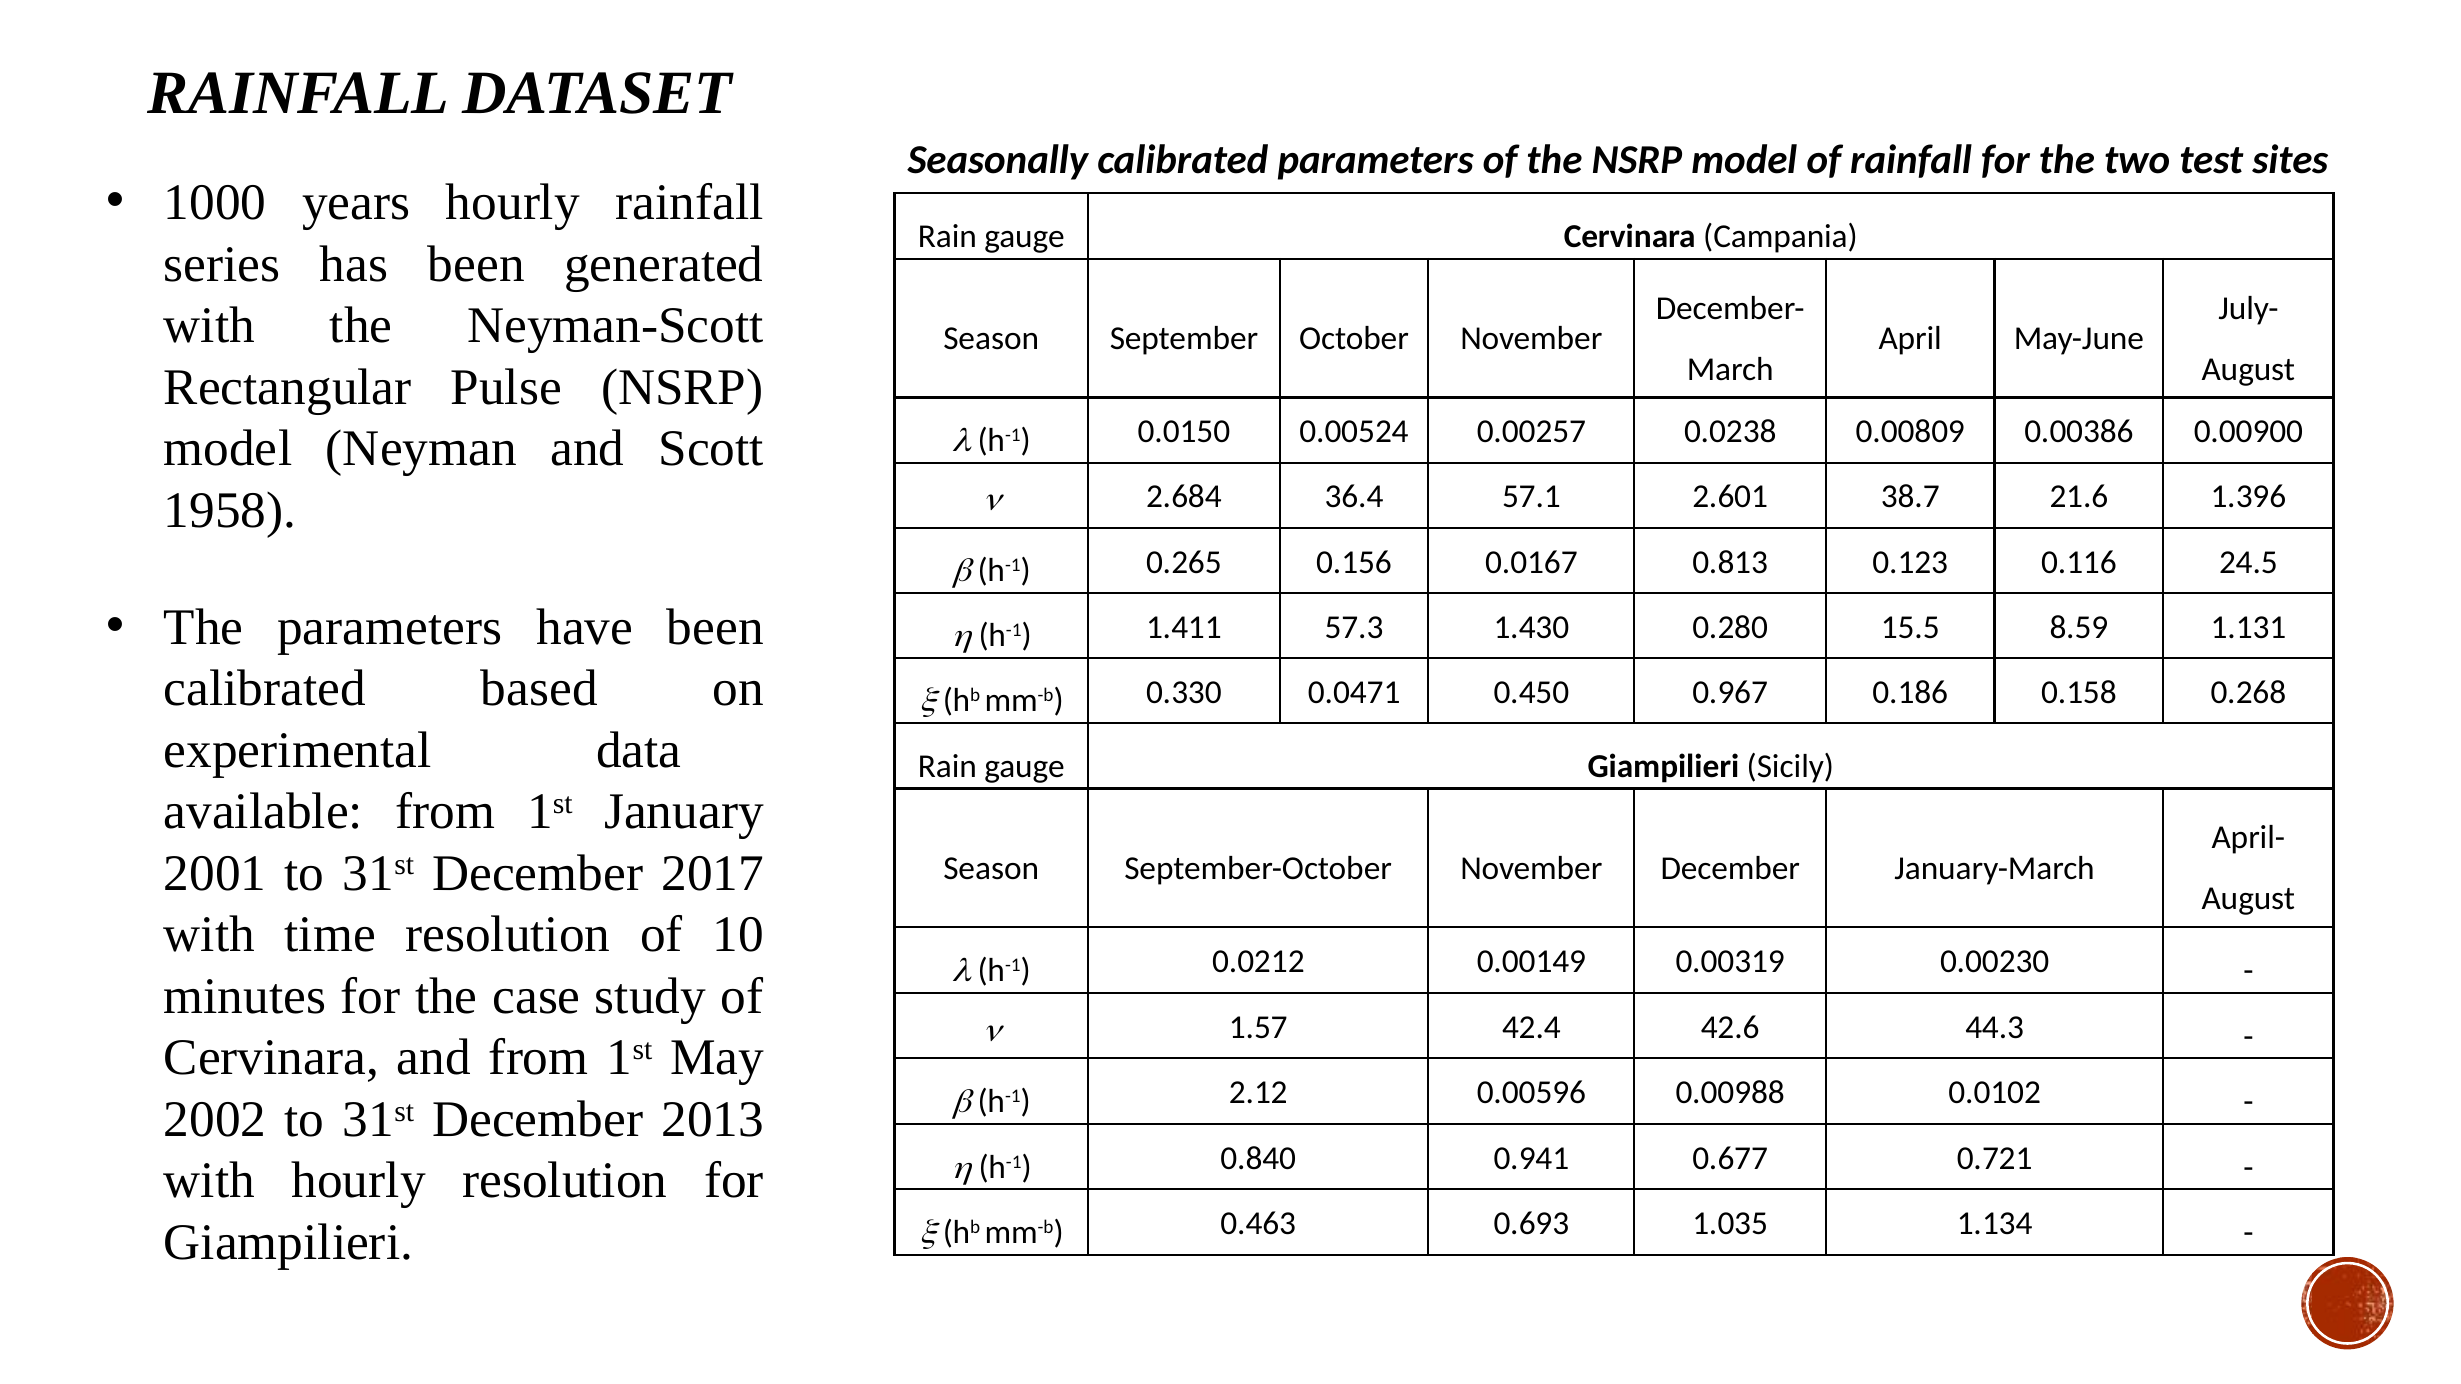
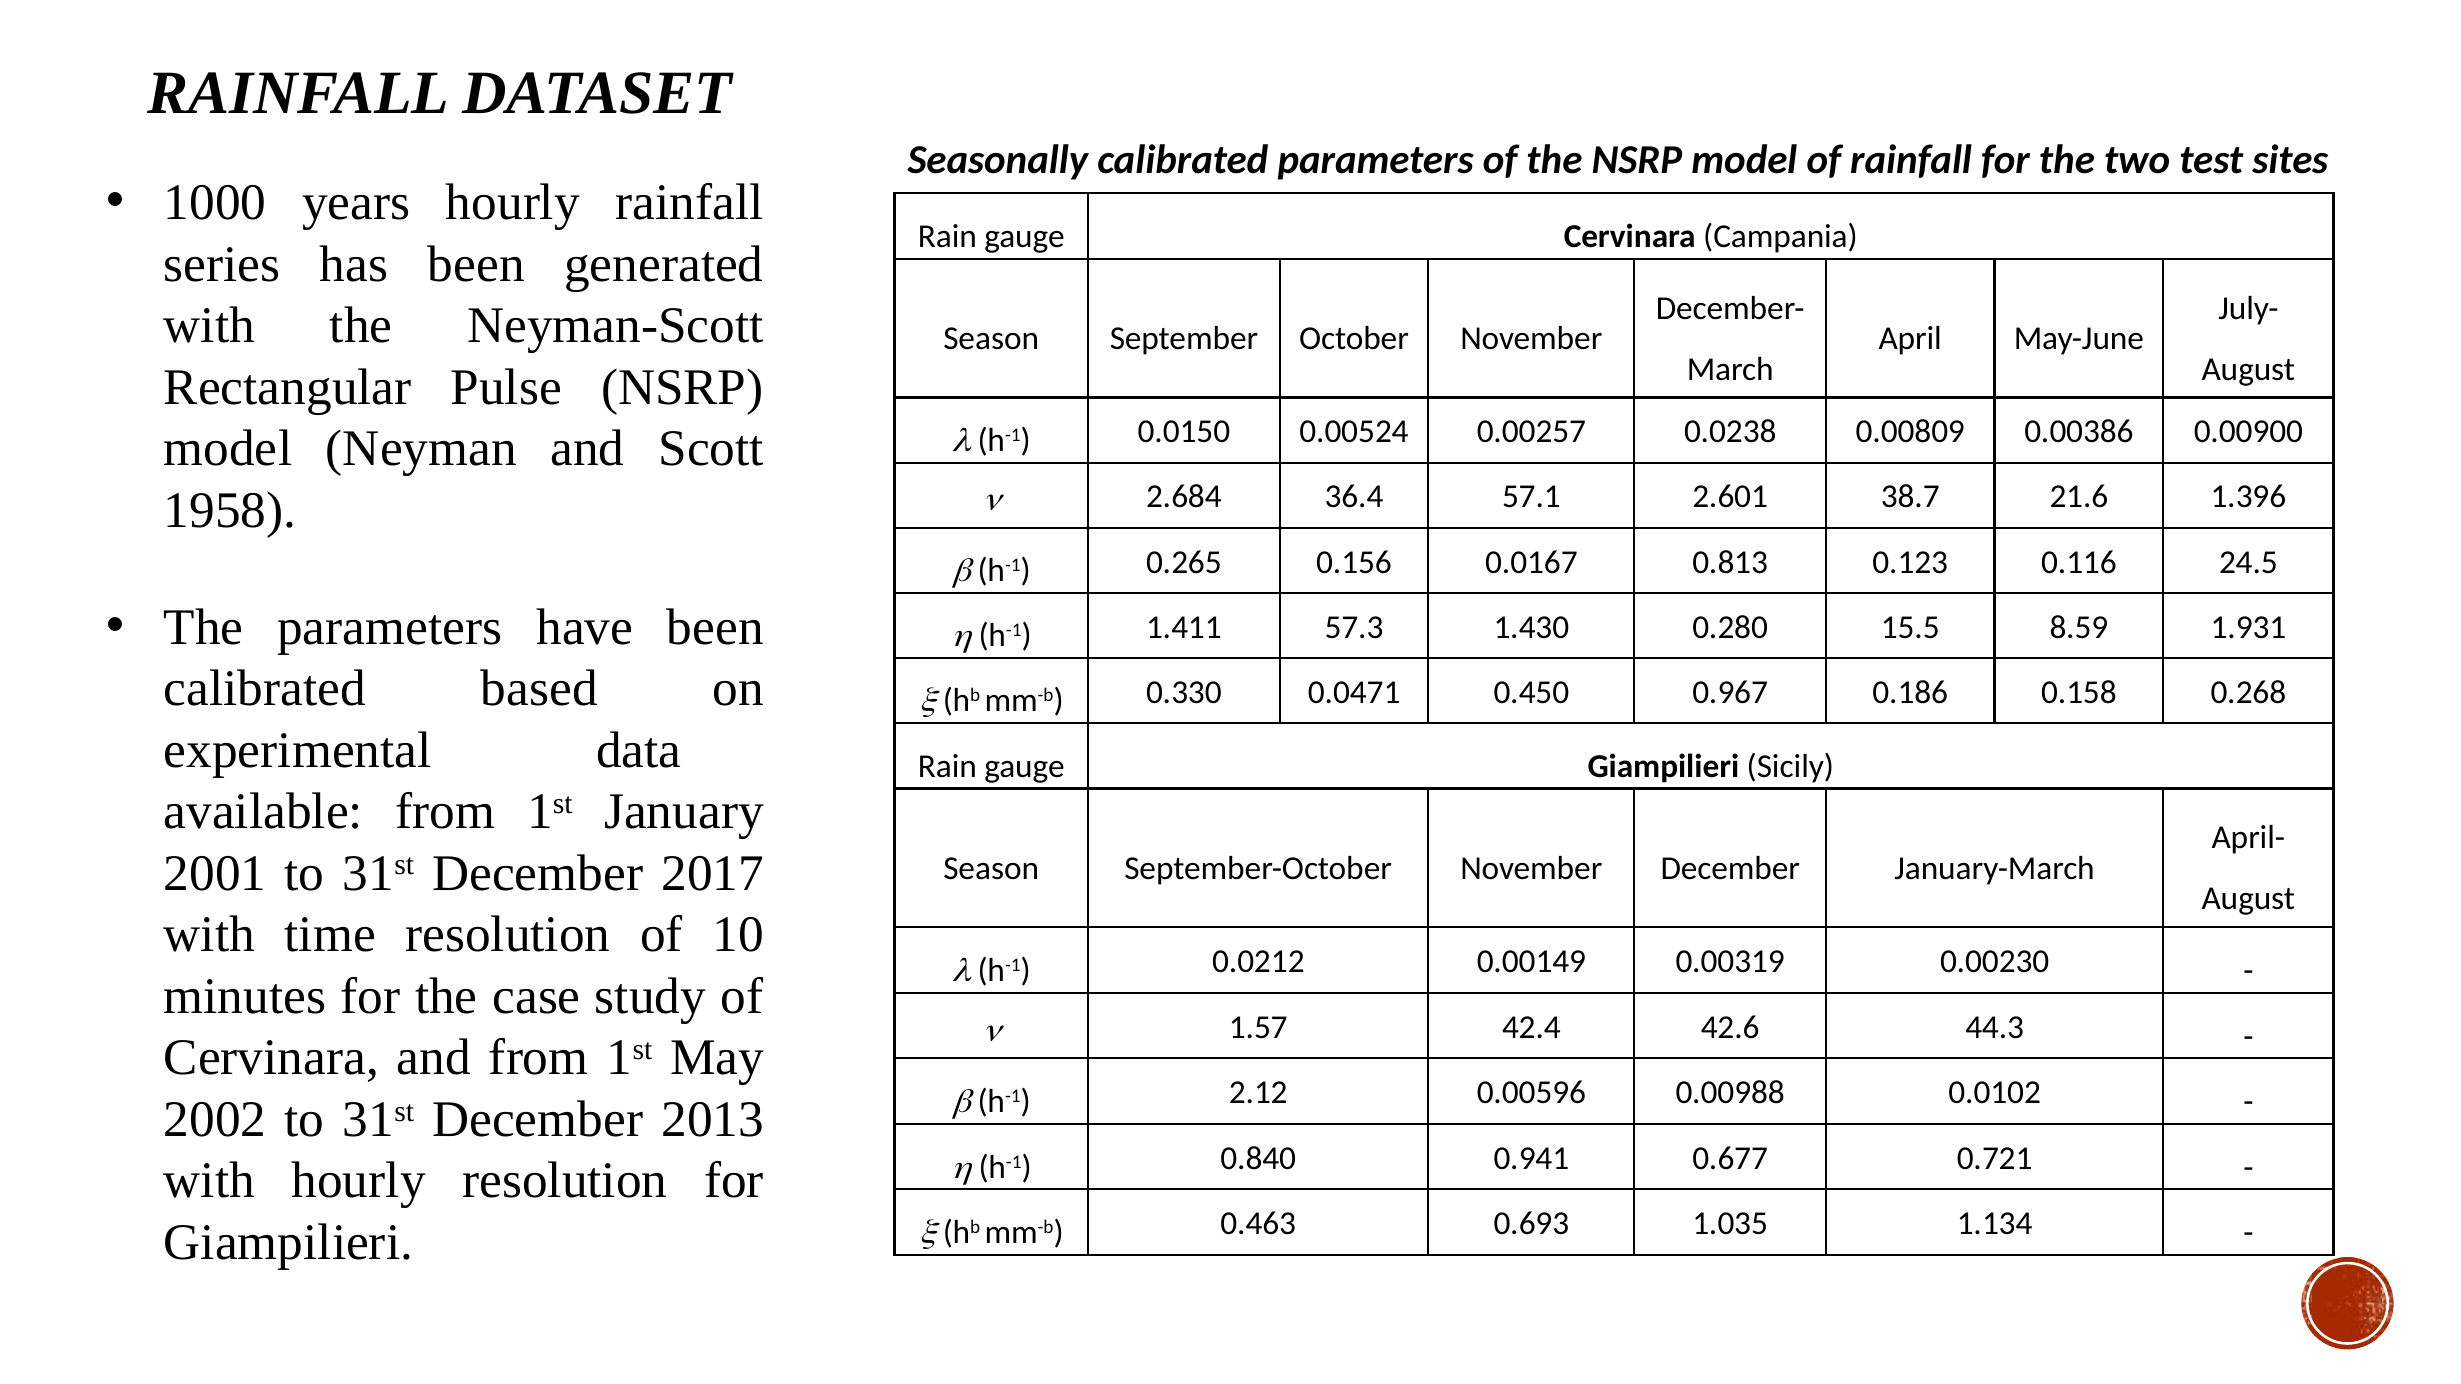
1.131: 1.131 -> 1.931 (2248, 627)
